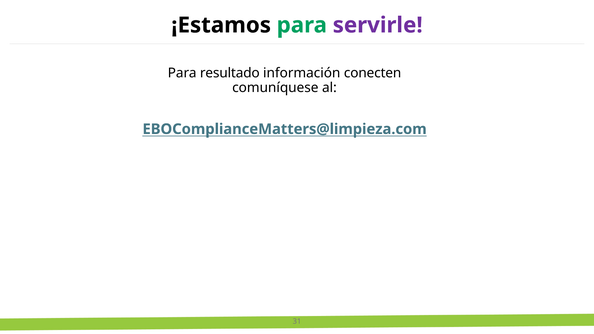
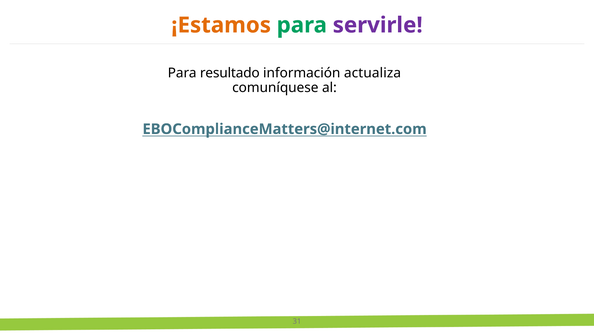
¡Estamos colour: black -> orange (221, 25)
conecten: conecten -> actualiza (372, 73)
EBOComplianceMatters@limpieza.com: EBOComplianceMatters@limpieza.com -> EBOComplianceMatters@internet.com (285, 129)
